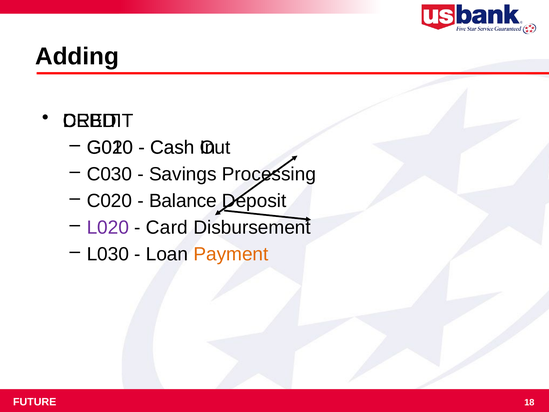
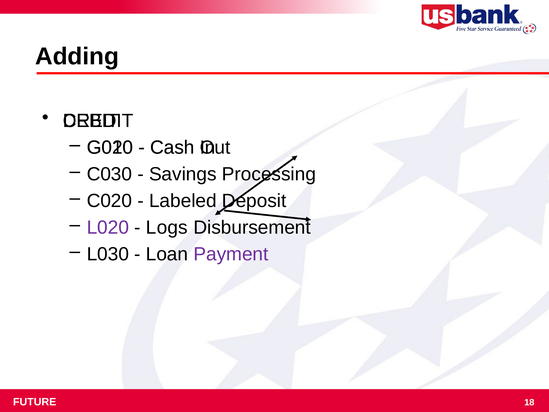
Balance: Balance -> Labeled (183, 201)
Card: Card -> Logs (167, 227)
Payment colour: orange -> purple (231, 254)
